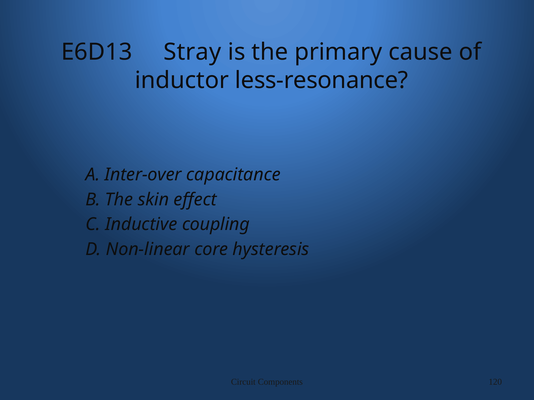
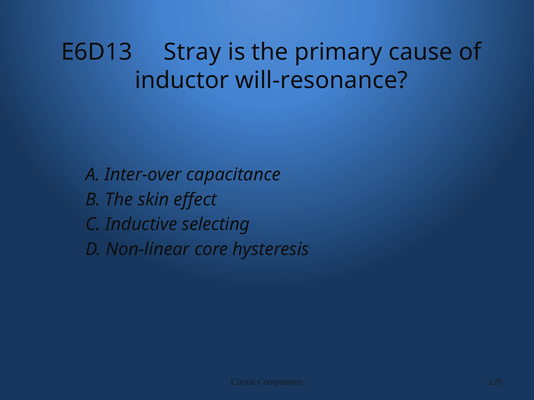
less-resonance: less-resonance -> will-resonance (321, 80)
coupling: coupling -> selecting (216, 225)
